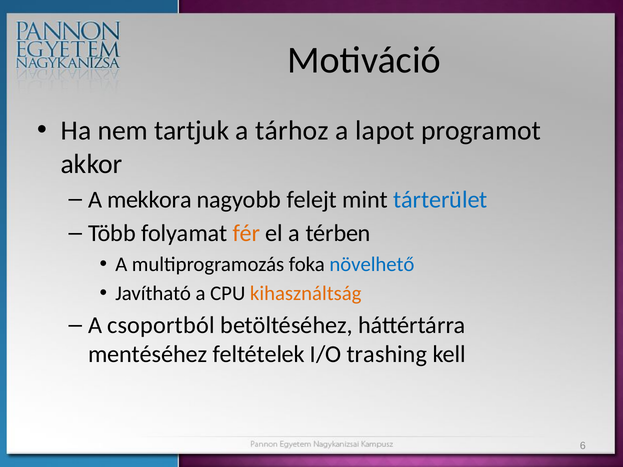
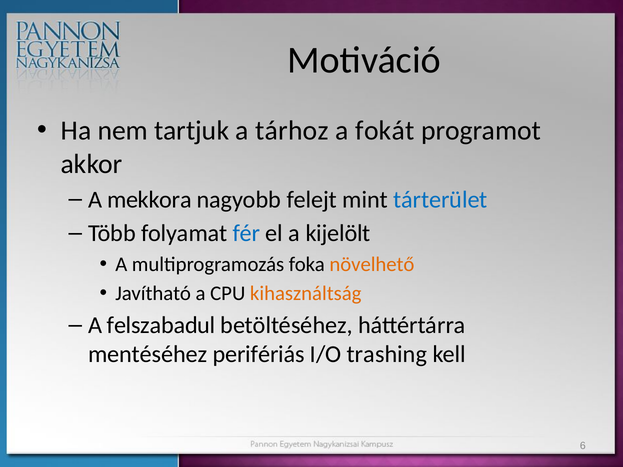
lapot: lapot -> fokát (385, 131)
fér colour: orange -> blue (246, 234)
térben: térben -> kijelölt (338, 234)
növelhető colour: blue -> orange (372, 264)
csoportból: csoportból -> felszabadul (161, 326)
feltételek: feltételek -> perifériás (259, 355)
